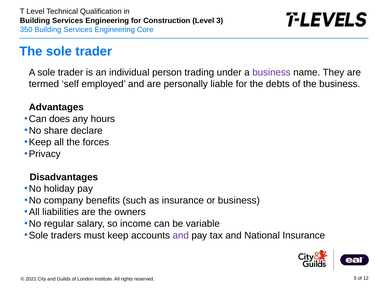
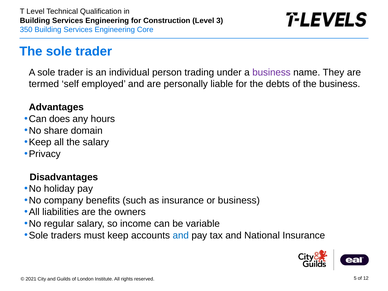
declare: declare -> domain (87, 131)
the forces: forces -> salary (96, 142)
and colour: purple -> blue (181, 235)
